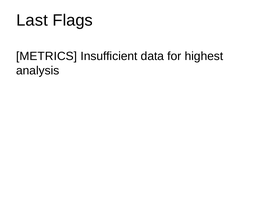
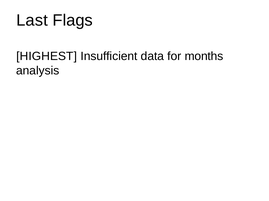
METRICS: METRICS -> HIGHEST (47, 56)
highest: highest -> months (204, 56)
